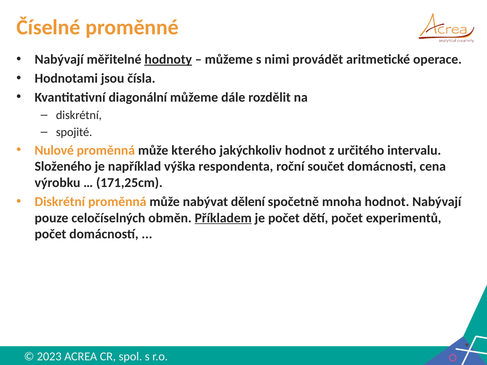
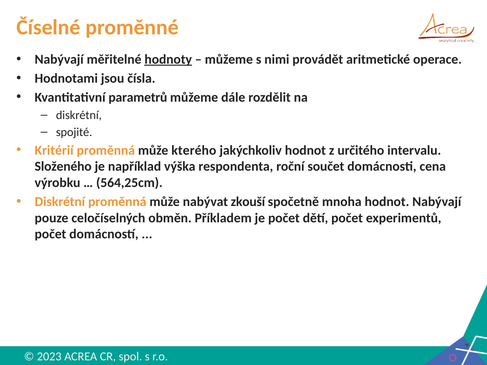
diagonální: diagonální -> parametrů (138, 97)
Nulové: Nulové -> Kritérií (54, 150)
171,25cm: 171,25cm -> 564,25cm (129, 183)
dělení: dělení -> zkouší (248, 202)
Příkladem underline: present -> none (223, 218)
